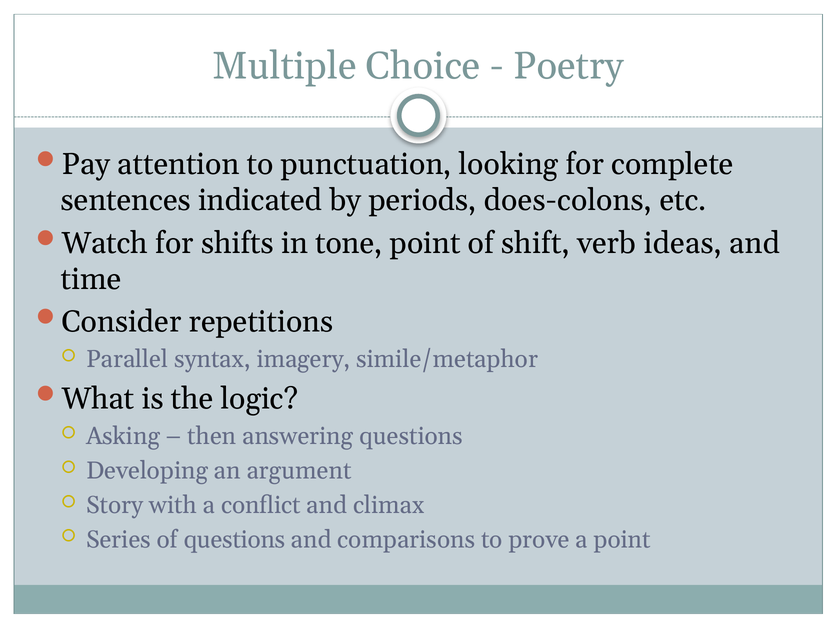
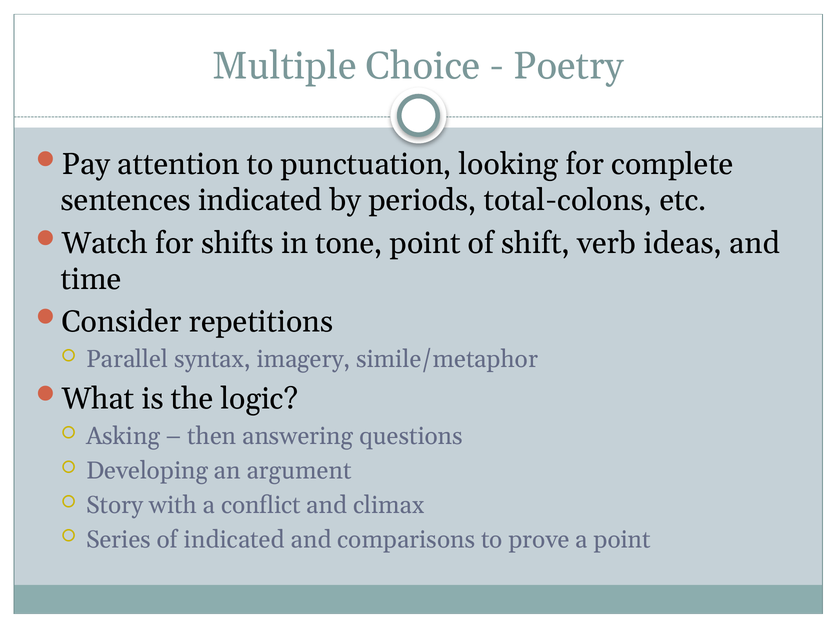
does-colons: does-colons -> total-colons (568, 200)
of questions: questions -> indicated (234, 539)
